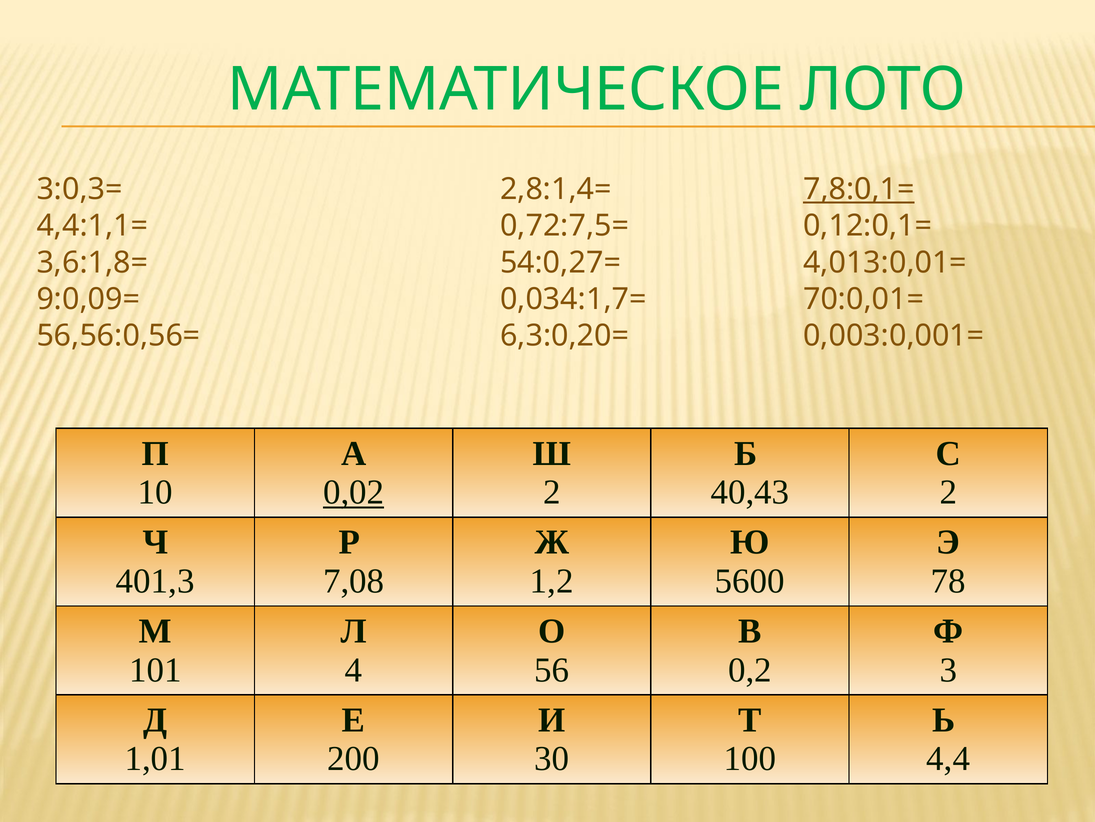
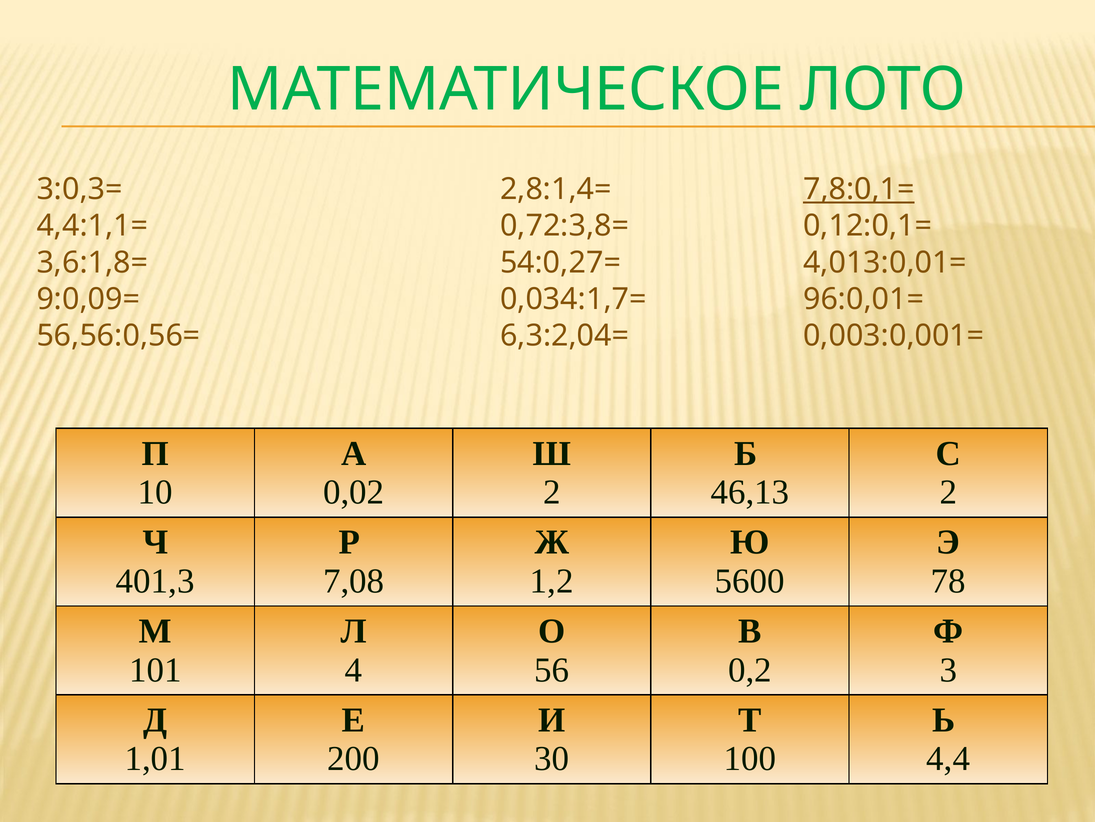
0,72:7,5=: 0,72:7,5= -> 0,72:3,8= (565, 226)
70:0,01=: 70:0,01= -> 96:0,01= (864, 299)
6,3:0,20=: 6,3:0,20= -> 6,3:2,04= (565, 335)
0,02 underline: present -> none (354, 492)
40,43: 40,43 -> 46,13 (750, 492)
